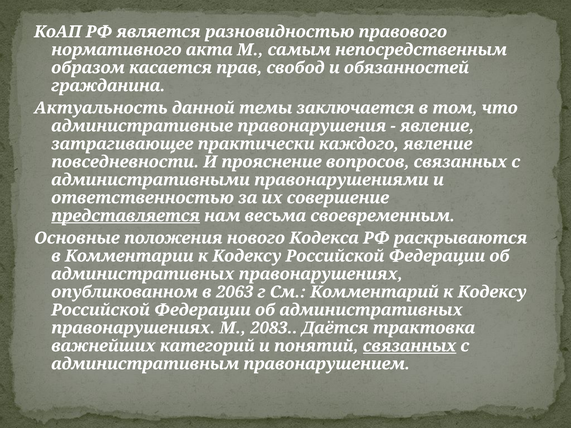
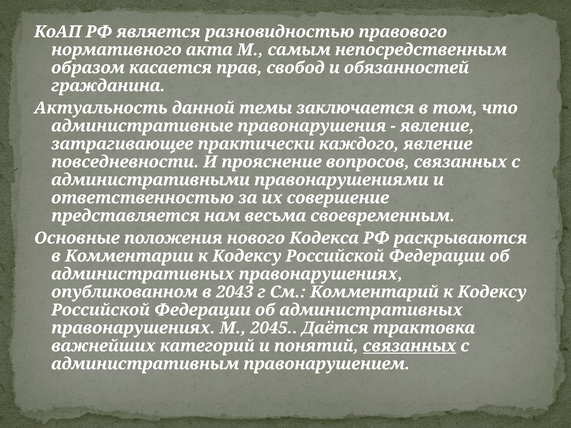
представляется underline: present -> none (126, 216)
2063: 2063 -> 2043 (235, 292)
2083: 2083 -> 2045 (274, 328)
